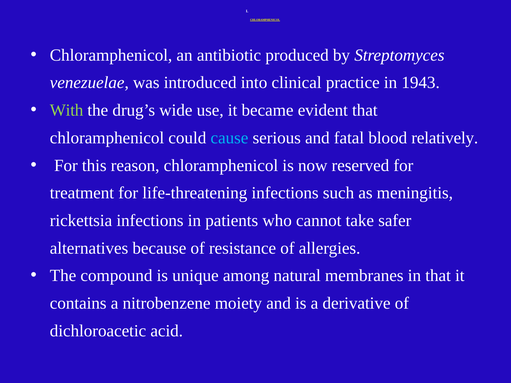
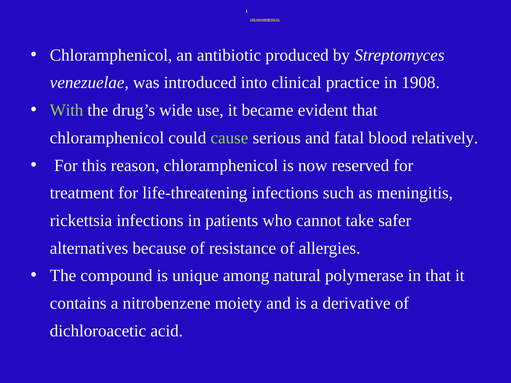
1943: 1943 -> 1908 (421, 83)
cause colour: light blue -> light green (229, 138)
membranes: membranes -> polymerase (364, 276)
